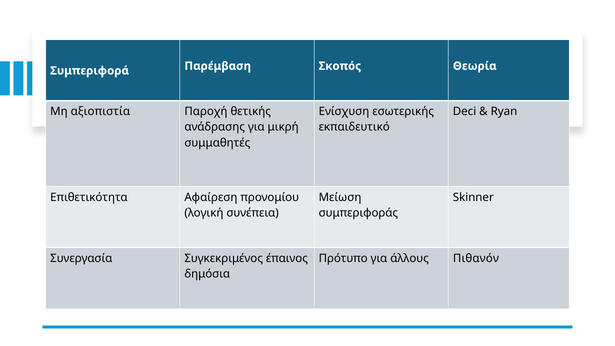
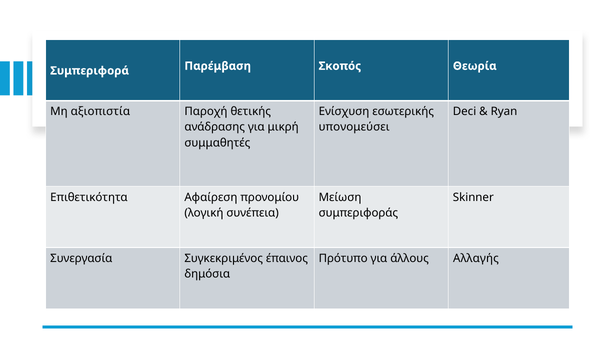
εκπαιδευτικό: εκπαιδευτικό -> υπονομεύσει (354, 127)
Πιθανόν: Πιθανόν -> Αλλαγής (476, 258)
